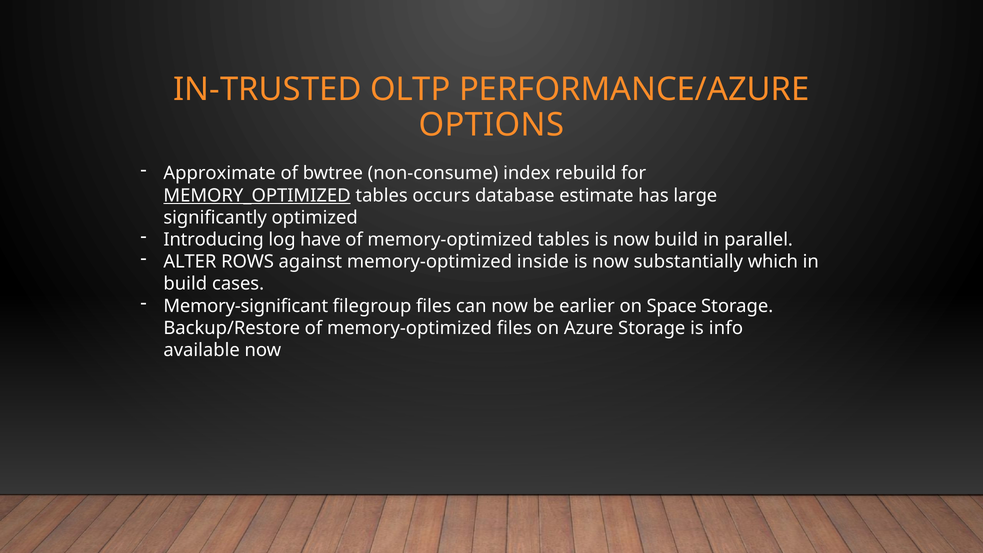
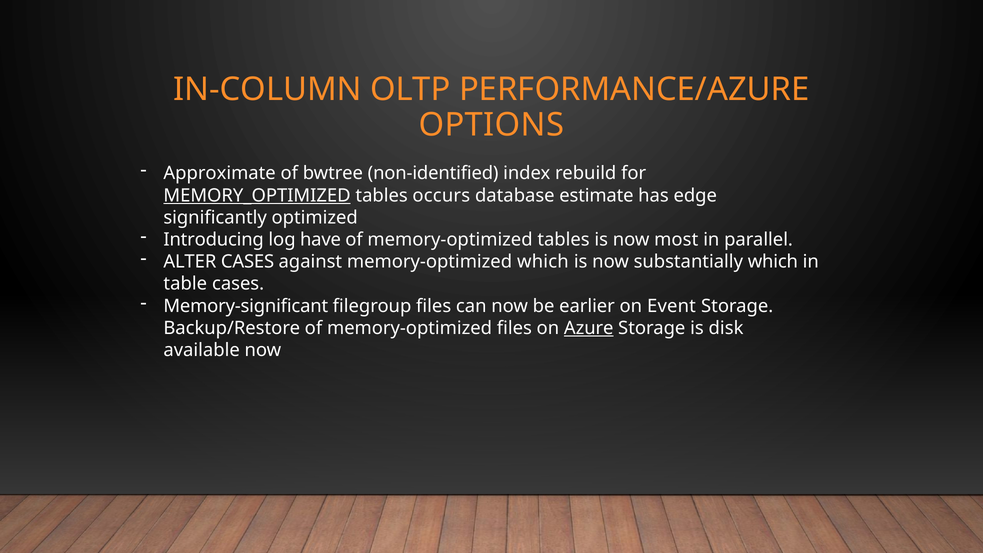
IN-TRUSTED: IN-TRUSTED -> IN-COLUMN (267, 89)
non-consume: non-consume -> non-identified (433, 173)
large: large -> edge (695, 195)
now build: build -> most (676, 240)
ALTER ROWS: ROWS -> CASES (248, 262)
memory-optimized inside: inside -> which (543, 262)
build: build -> table (185, 284)
Space: Space -> Event (671, 306)
Azure underline: none -> present (589, 328)
info: info -> disk (726, 328)
